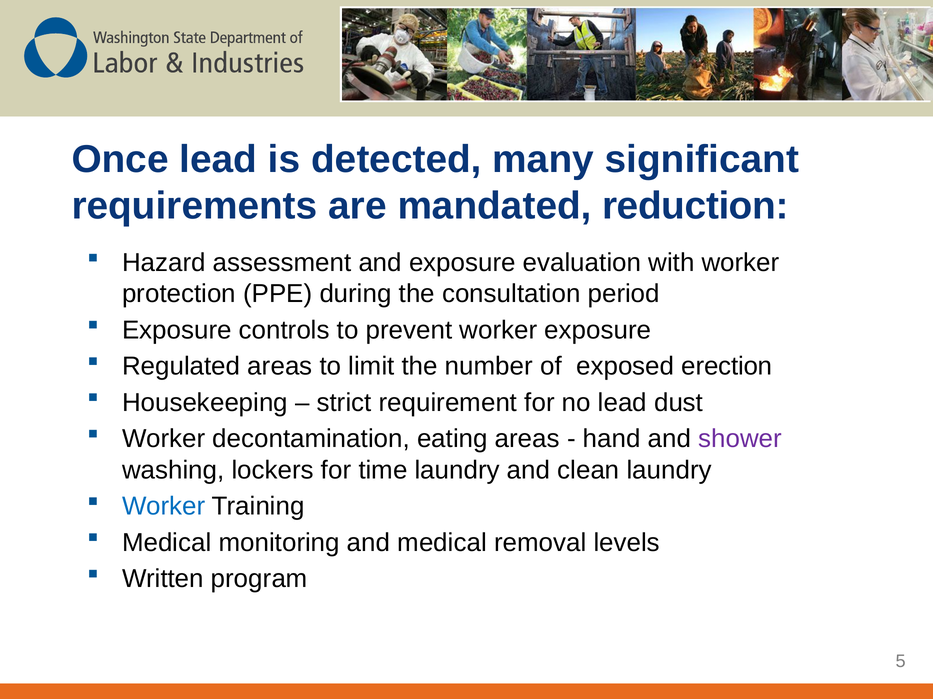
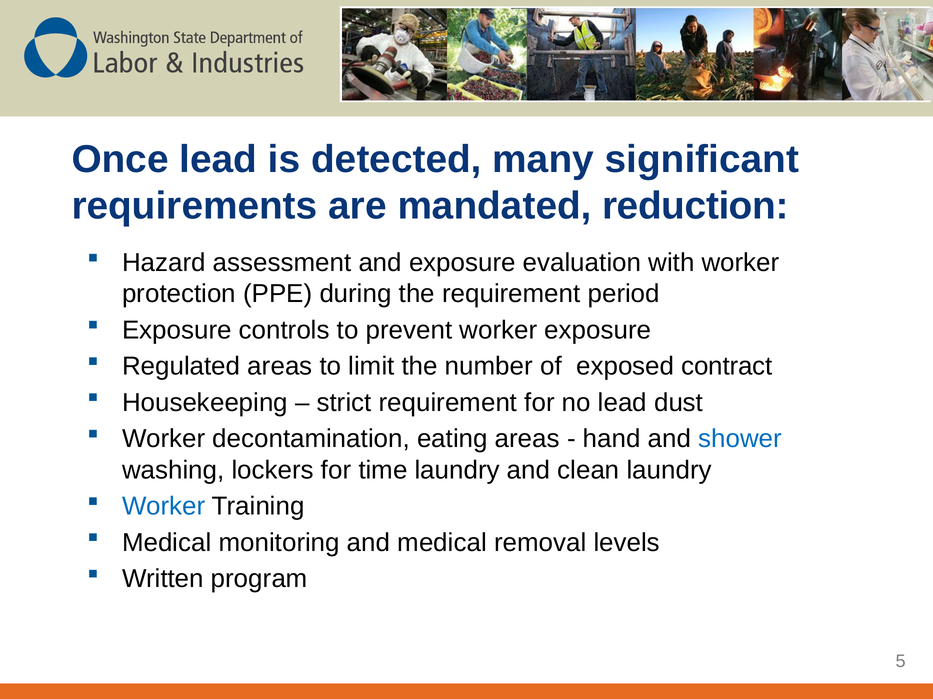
the consultation: consultation -> requirement (511, 294)
erection: erection -> contract (727, 367)
shower colour: purple -> blue (740, 439)
